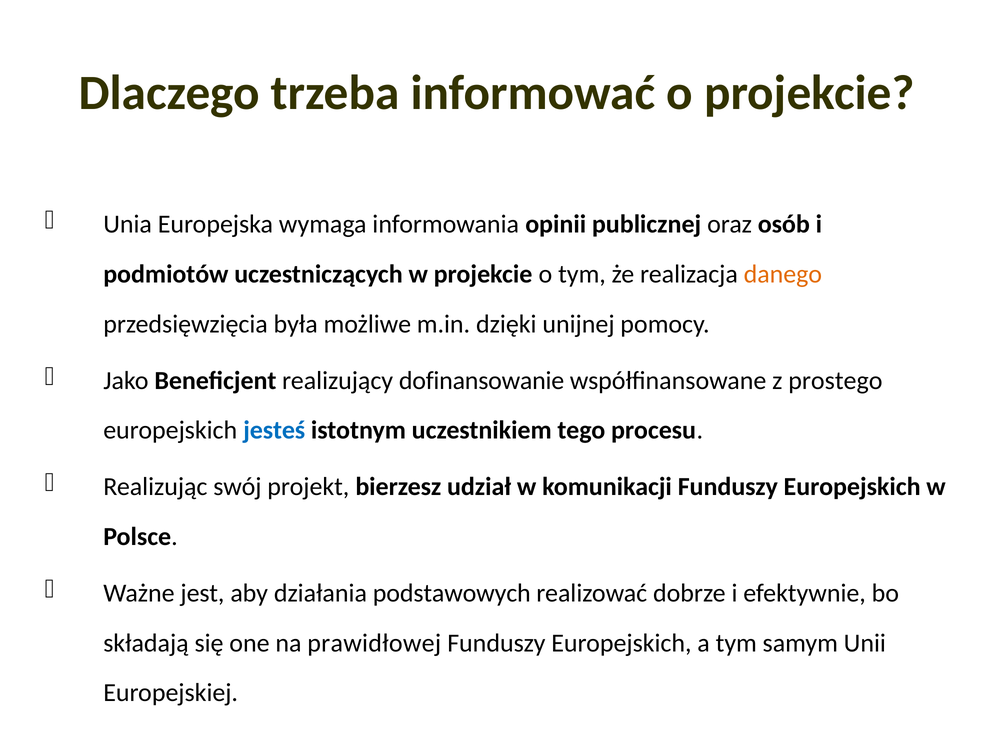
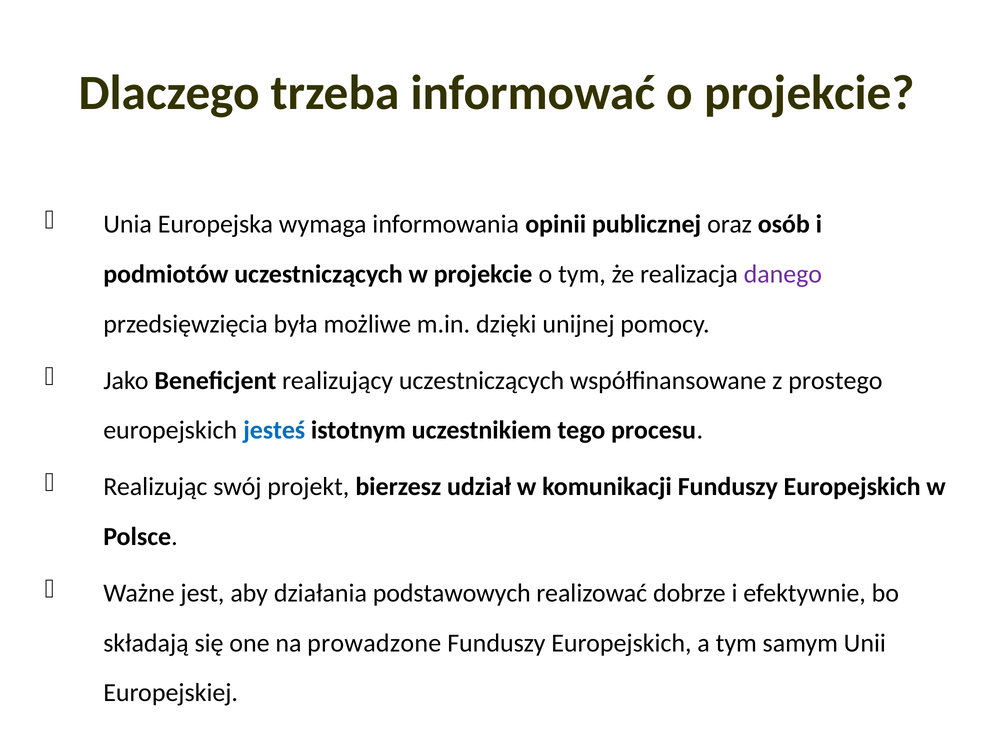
danego colour: orange -> purple (783, 274)
realizujący dofinansowanie: dofinansowanie -> uczestniczących (482, 381)
prawidłowej: prawidłowej -> prowadzone (374, 643)
